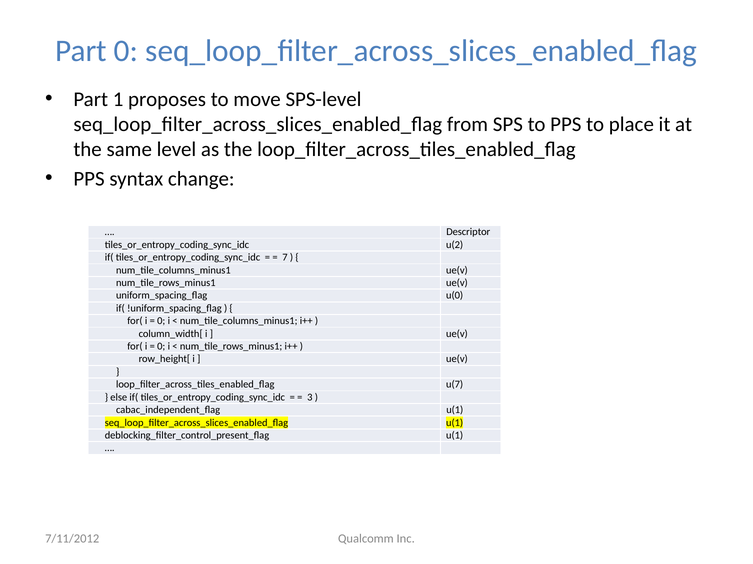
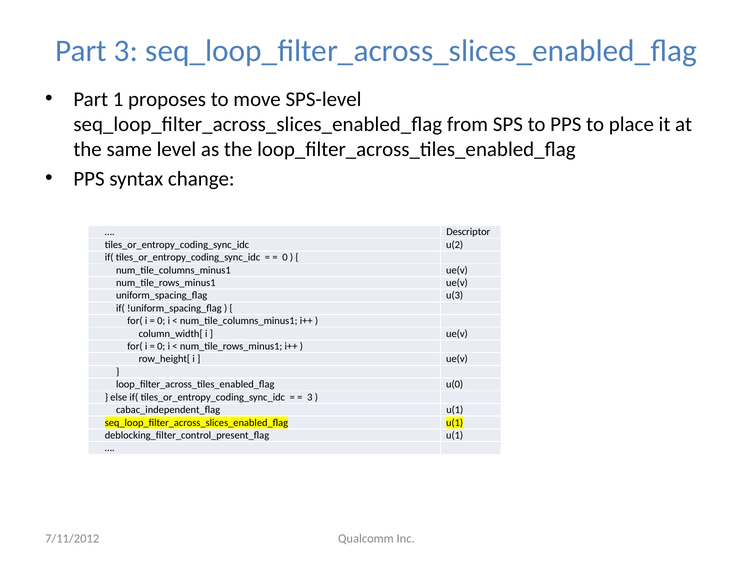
Part 0: 0 -> 3 (126, 51)
7: 7 -> 0 (285, 258)
u(0: u(0 -> u(3 (455, 296)
u(7: u(7 -> u(0 (455, 385)
